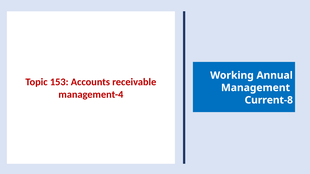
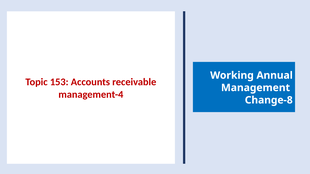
Current-8: Current-8 -> Change-8 (269, 100)
